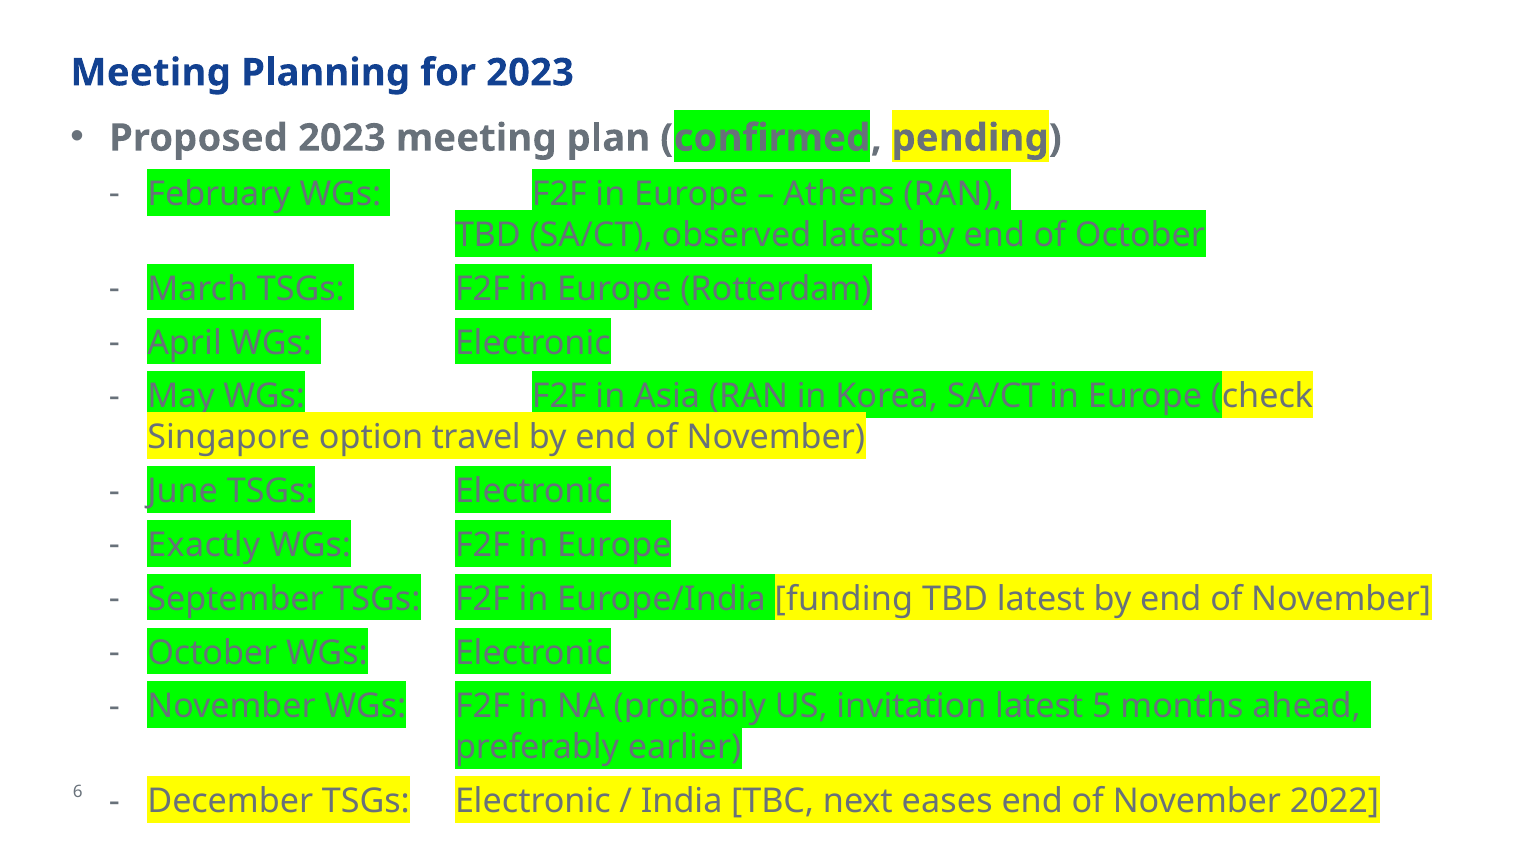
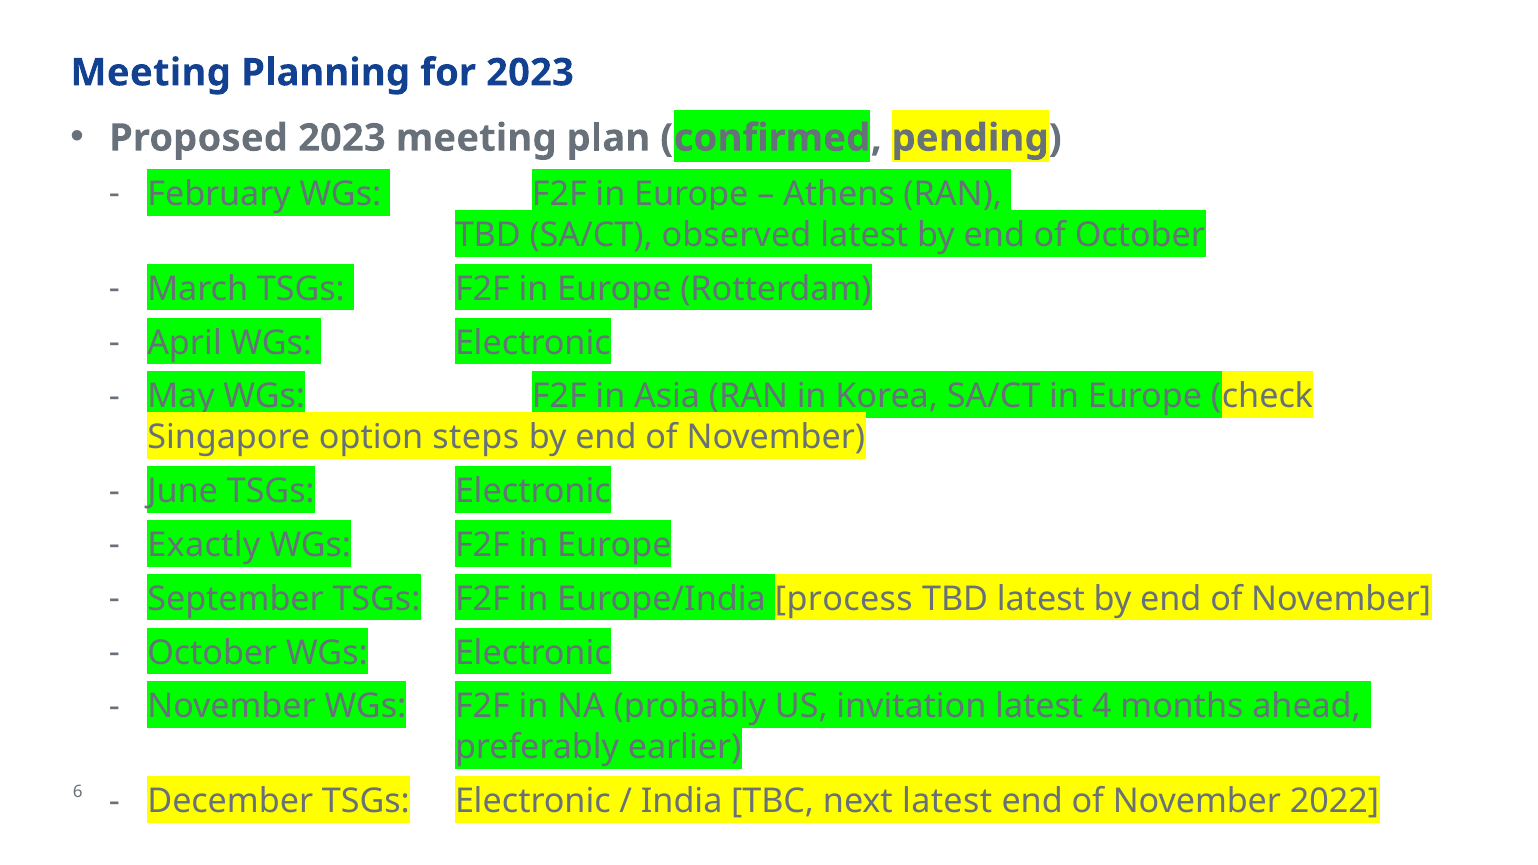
travel: travel -> steps (476, 438)
funding: funding -> process (844, 599)
5: 5 -> 4 (1102, 707)
next eases: eases -> latest (947, 802)
